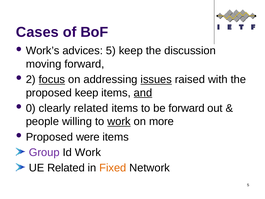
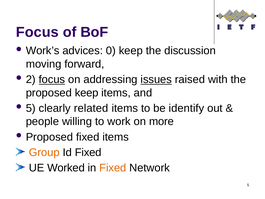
Cases: Cases -> Focus (37, 32)
advices 5: 5 -> 0 (111, 51)
and underline: present -> none (143, 93)
0: 0 -> 5 (31, 108)
be forward: forward -> identify (186, 108)
work underline: present -> none (119, 121)
Proposed were: were -> fixed (88, 137)
Group colour: purple -> orange (44, 152)
Id Work: Work -> Fixed (88, 152)
UE Related: Related -> Worked (66, 168)
